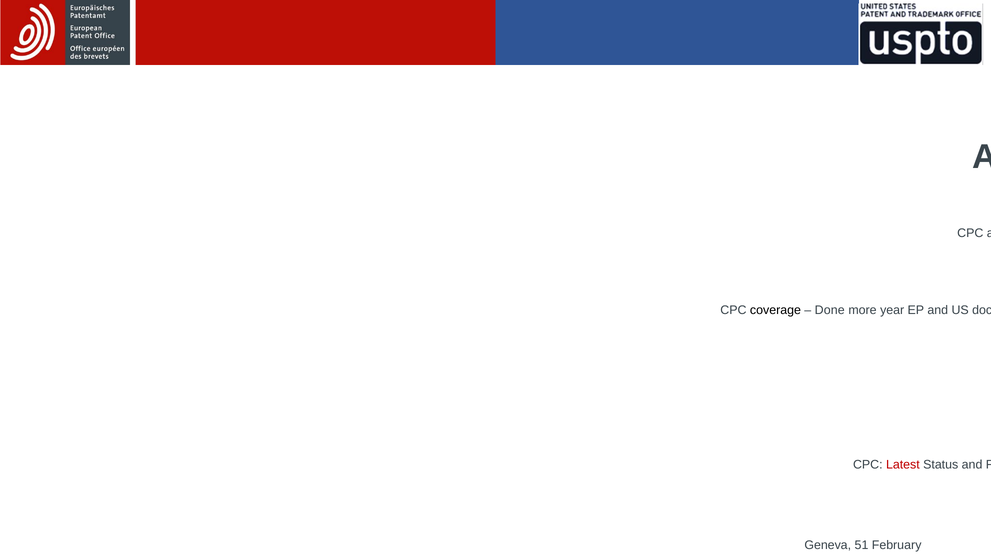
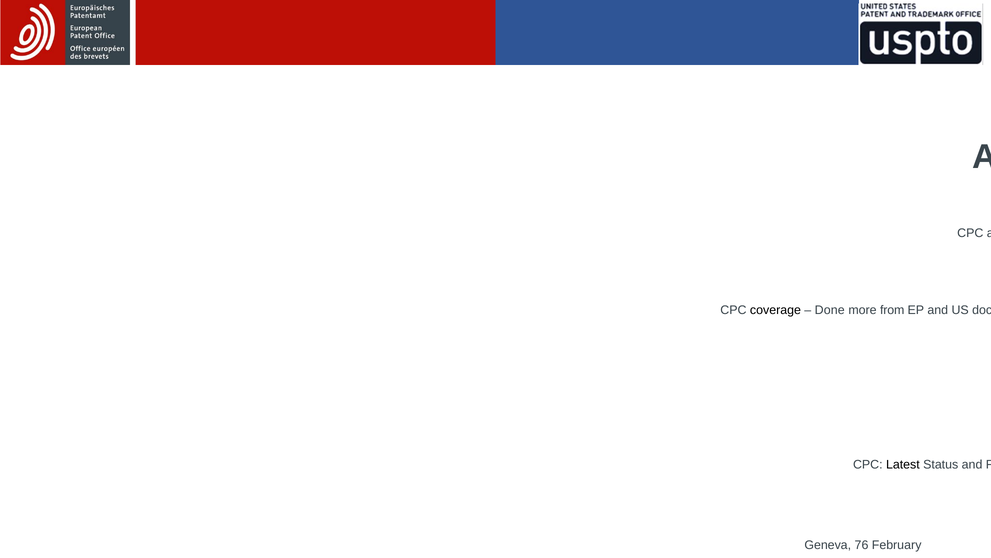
year: year -> from (892, 310)
Latest colour: red -> black (903, 464)
51: 51 -> 76 (862, 545)
